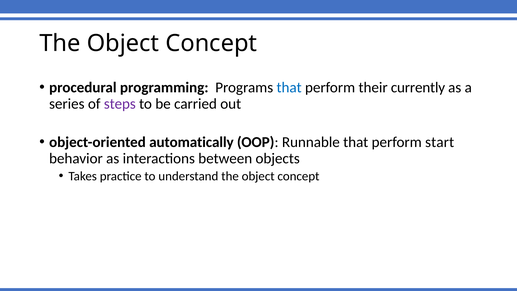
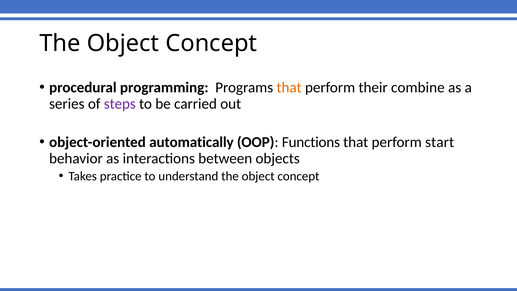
that colour: blue -> orange (289, 87)
currently: currently -> combine (418, 87)
Runnable: Runnable -> Functions (311, 142)
